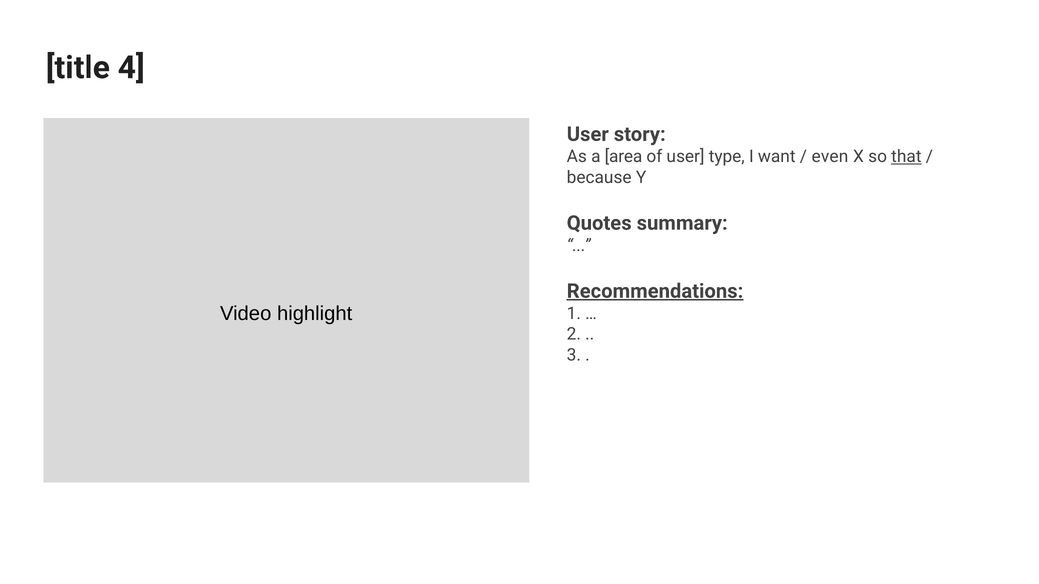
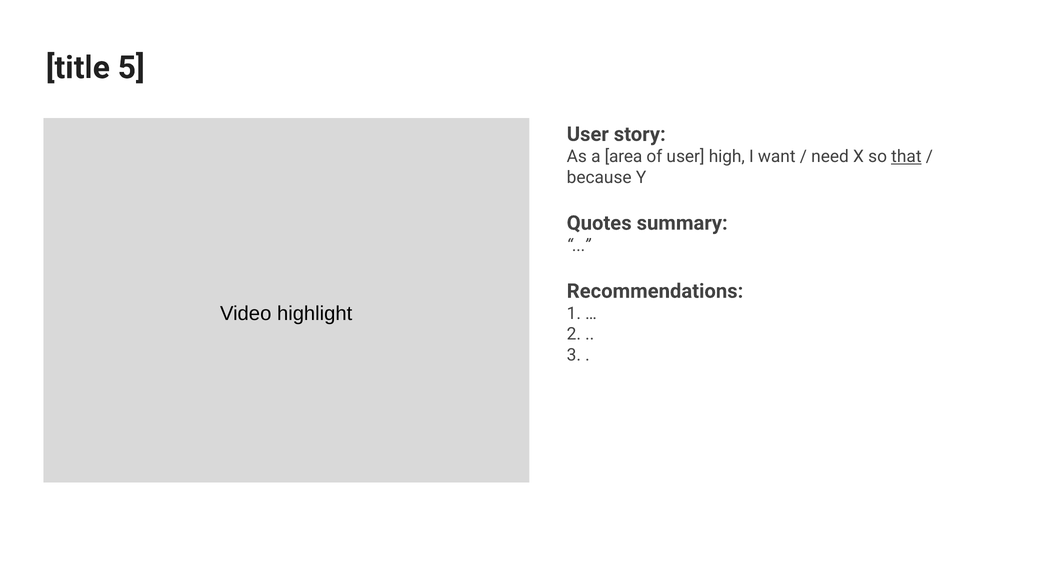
4: 4 -> 5 (131, 68)
type: type -> high (727, 157)
even: even -> need (830, 157)
Recommendations underline: present -> none (655, 291)
